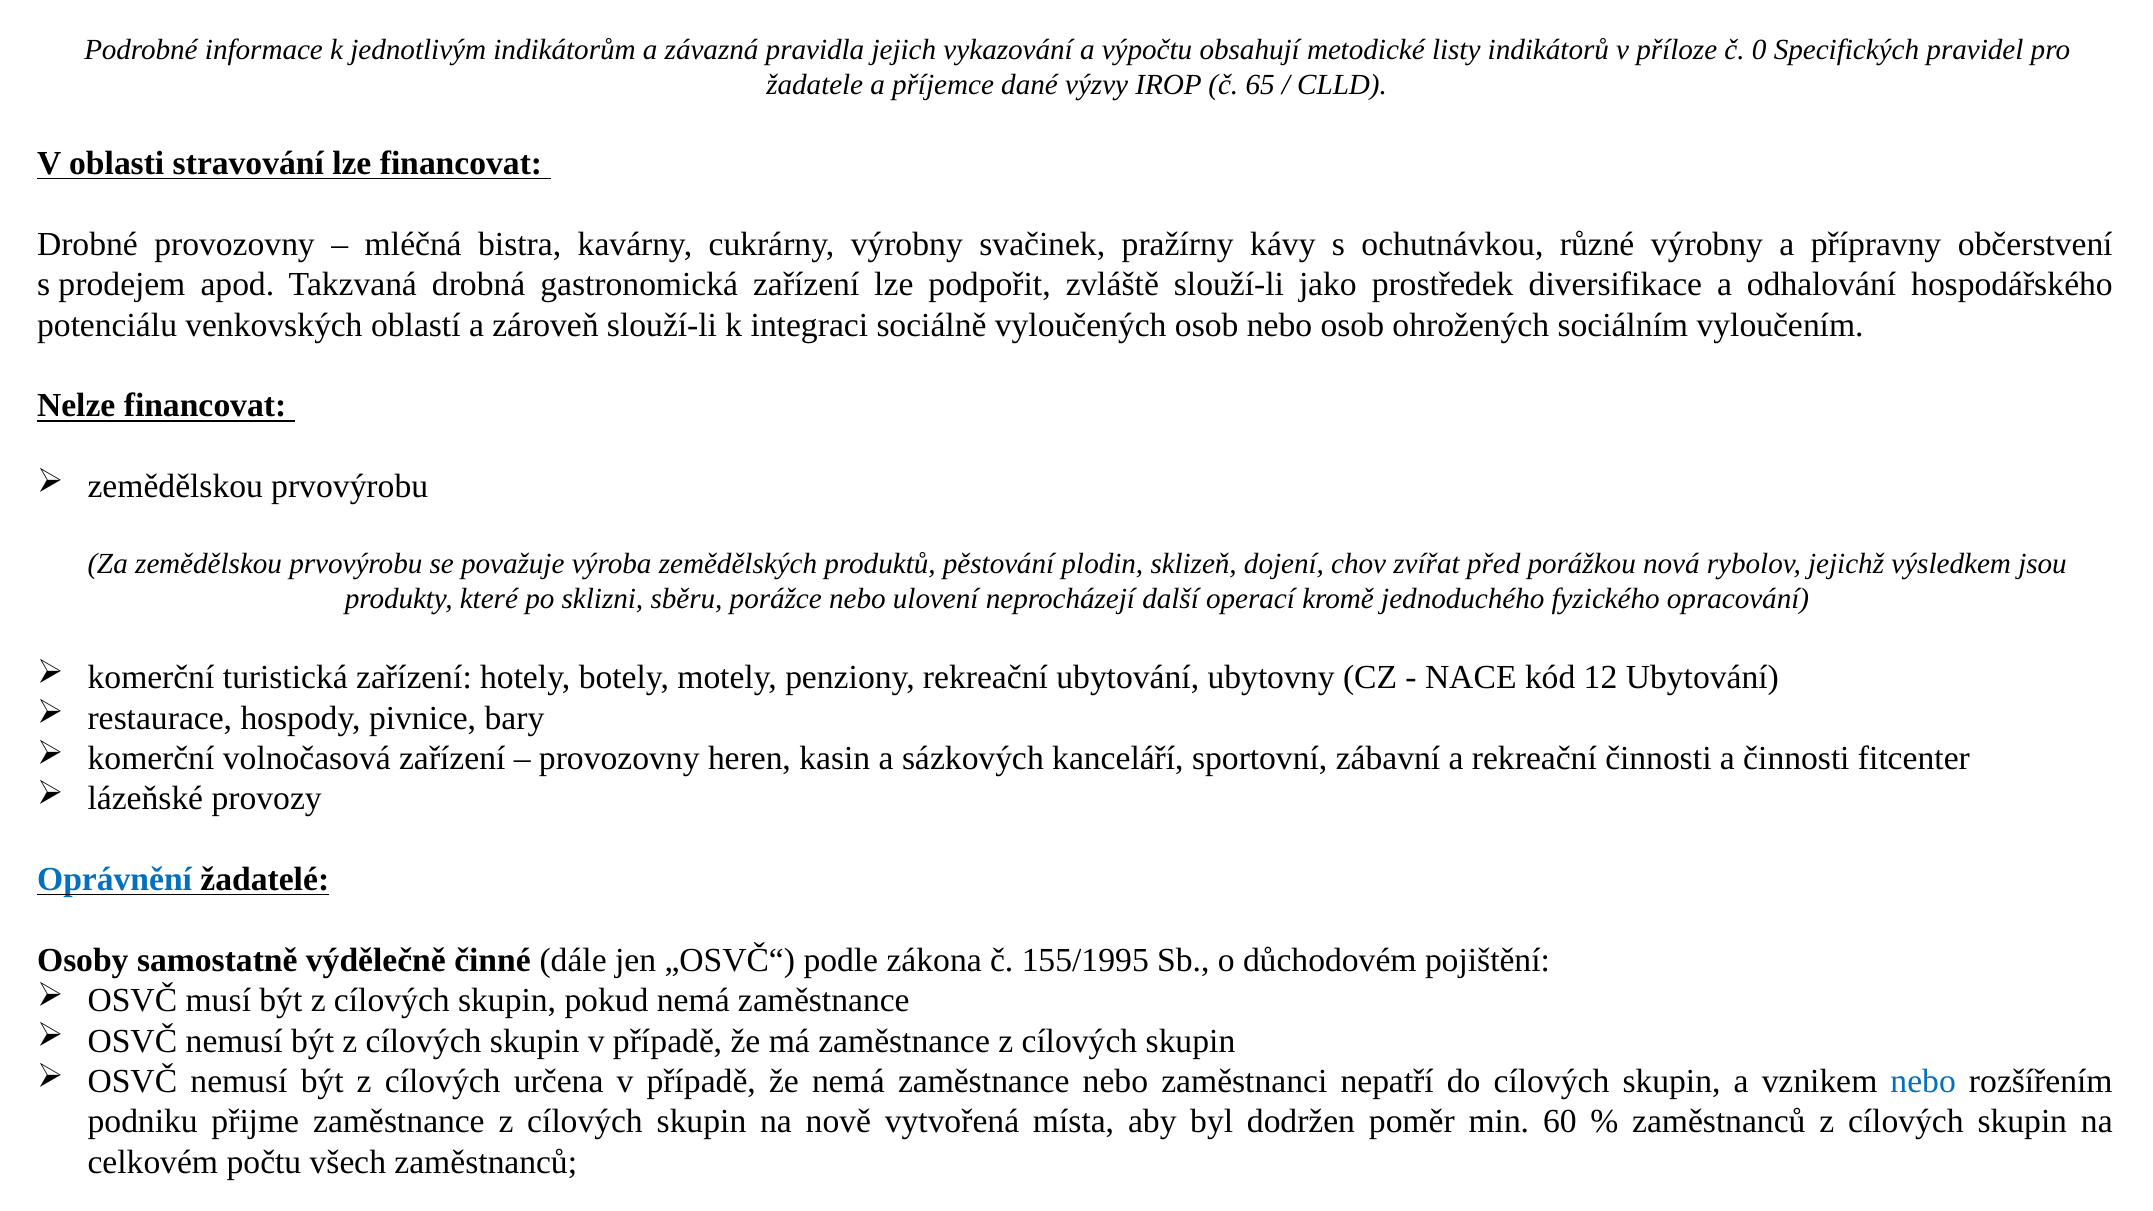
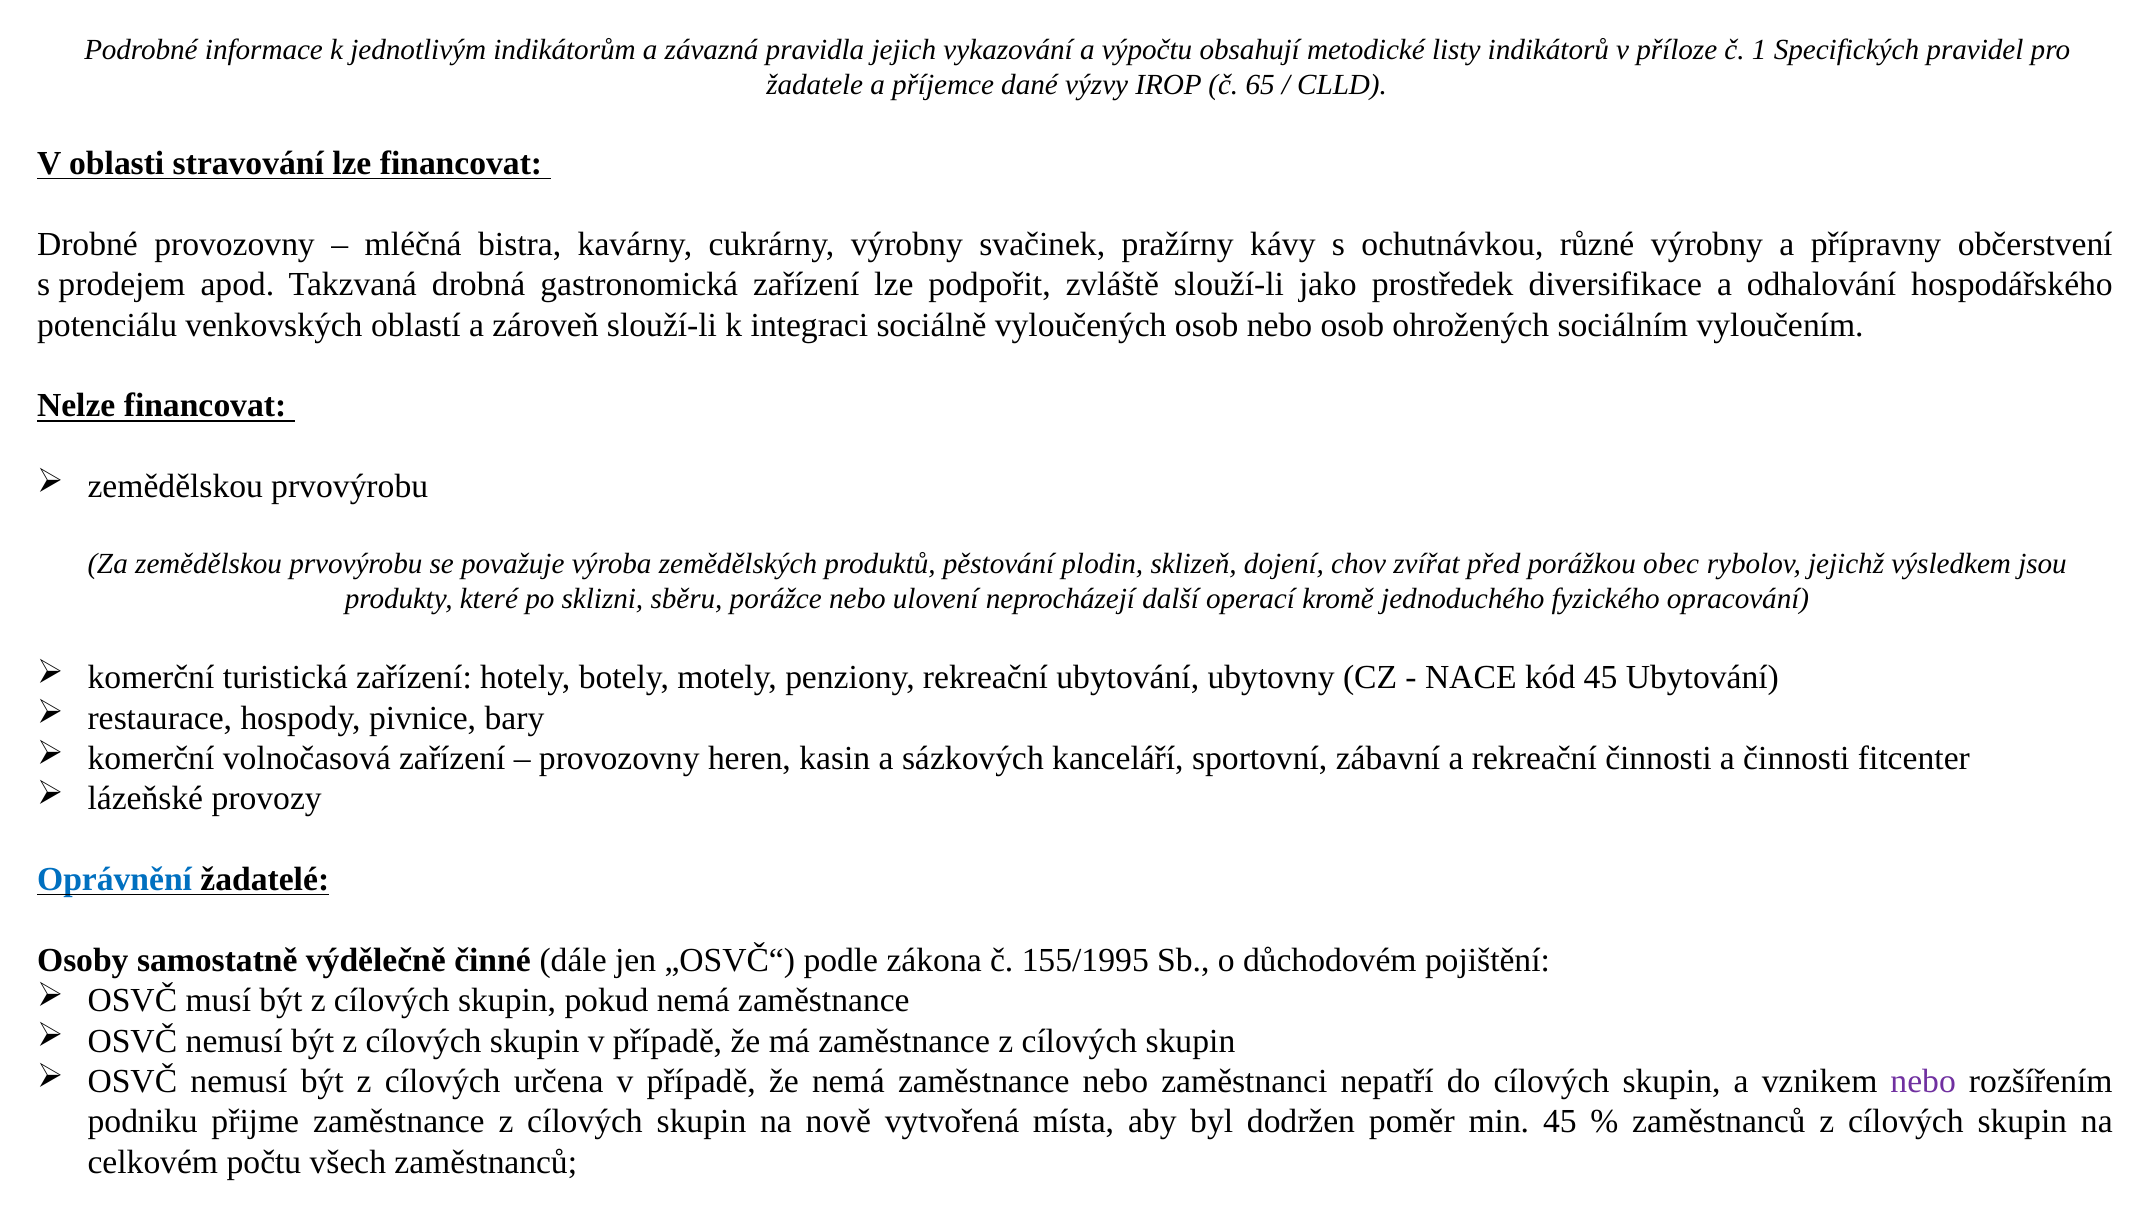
0: 0 -> 1 (1759, 50)
nová: nová -> obec (1671, 564)
kód 12: 12 -> 45 (1601, 678)
nebo colour: blue -> purple (1923, 1081)
min 60: 60 -> 45 (1560, 1122)
